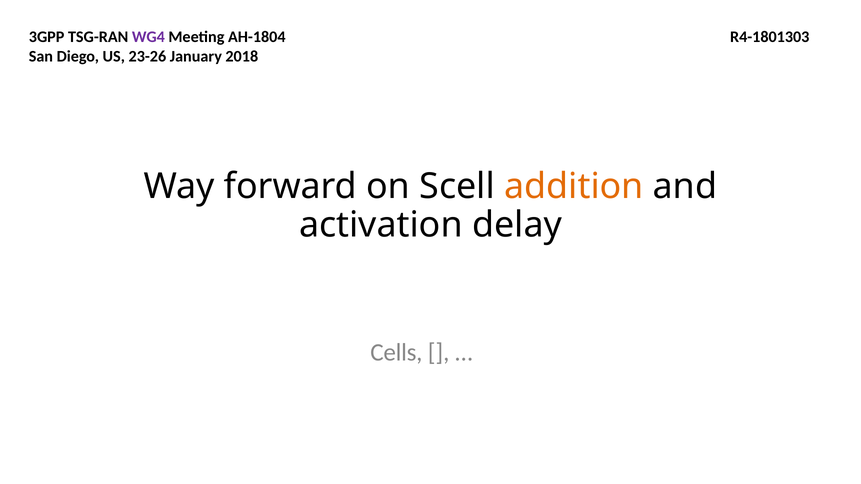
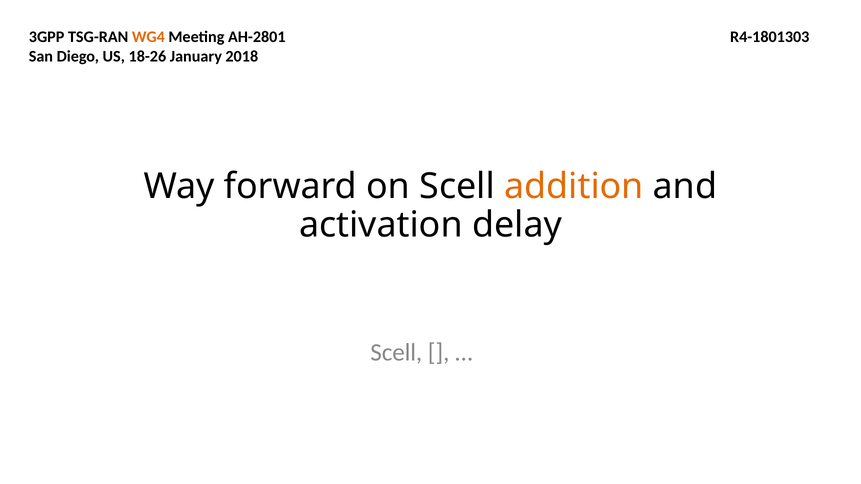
WG4 colour: purple -> orange (148, 37)
AH-1804: AH-1804 -> AH-2801 (257, 37)
23-26: 23-26 -> 18-26 (147, 56)
Cells: Cells -> Scell (396, 353)
